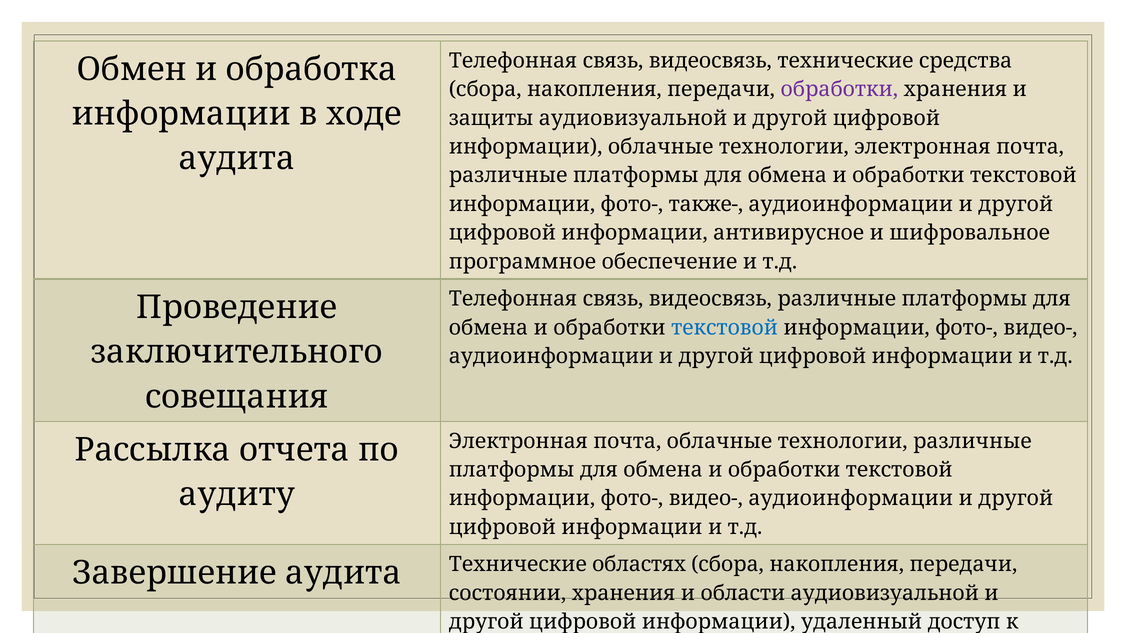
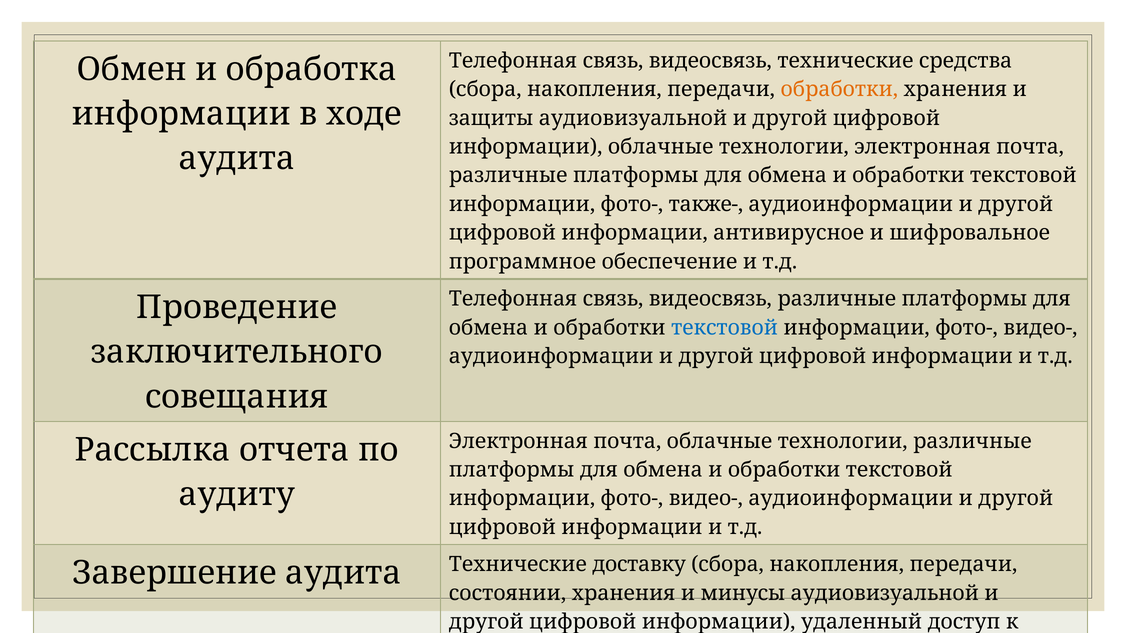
обработки colour: purple -> orange (839, 89)
областях: областях -> доставку (639, 565)
области: области -> минусы (743, 593)
